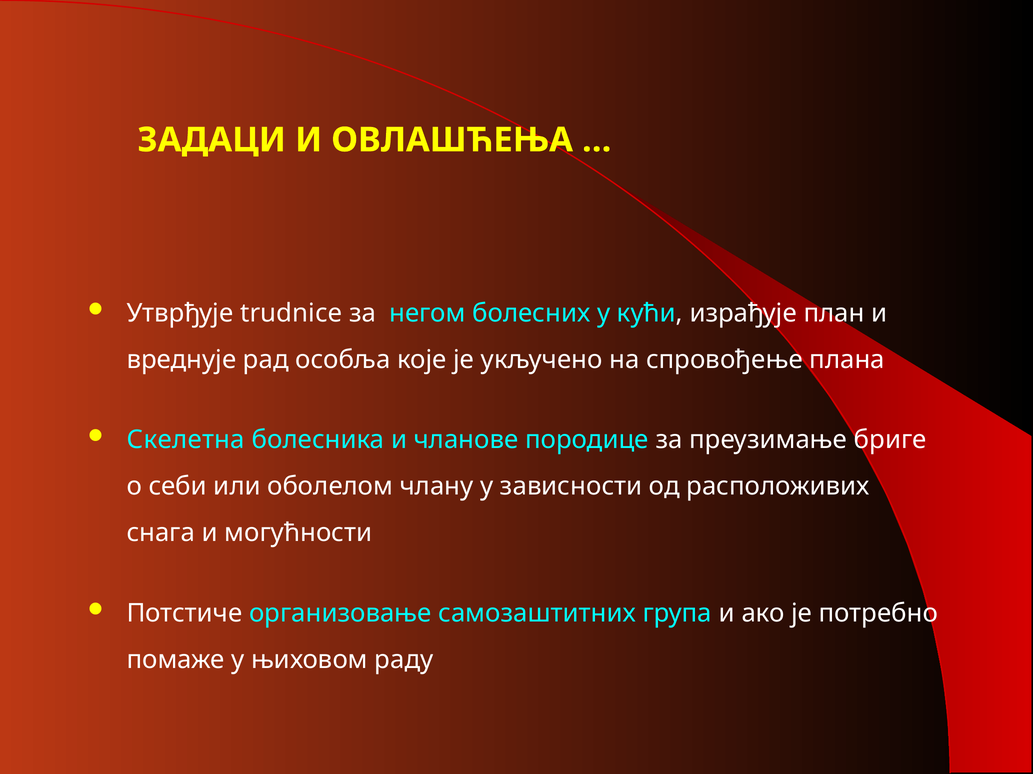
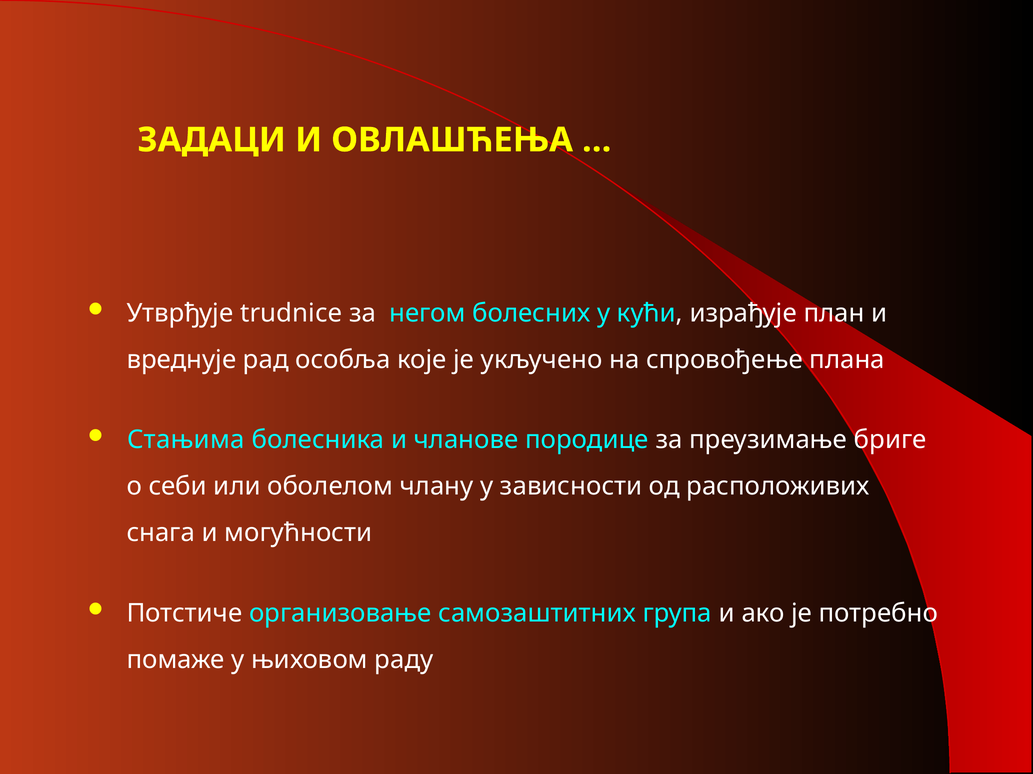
Скелетна: Скелетна -> Стањима (186, 440)
